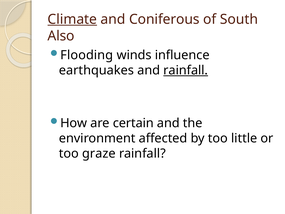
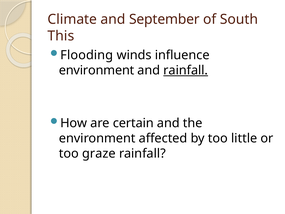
Climate underline: present -> none (72, 19)
Coniferous: Coniferous -> September (164, 19)
Also: Also -> This (61, 36)
earthquakes: earthquakes -> environment (97, 70)
